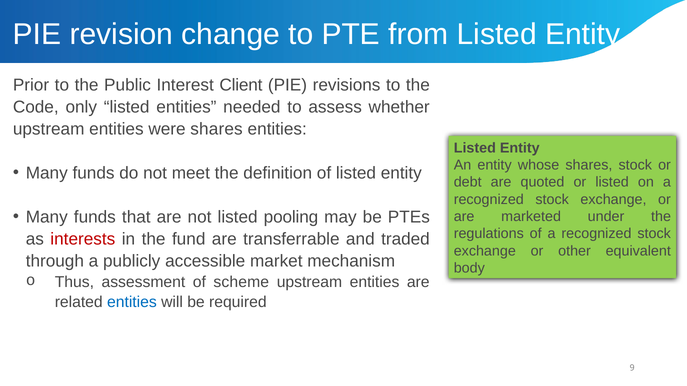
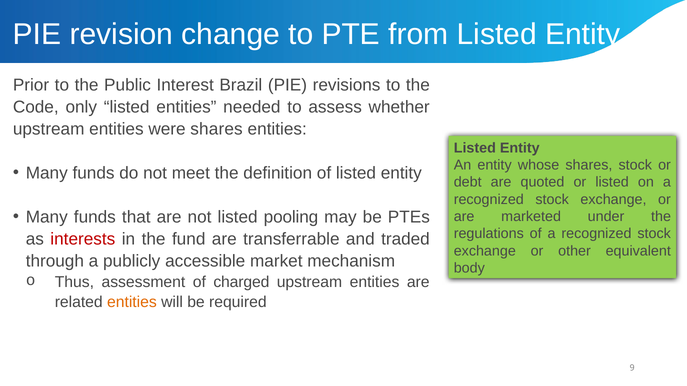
Client: Client -> Brazil (241, 85)
scheme: scheme -> charged (241, 282)
entities colour: blue -> orange (132, 303)
